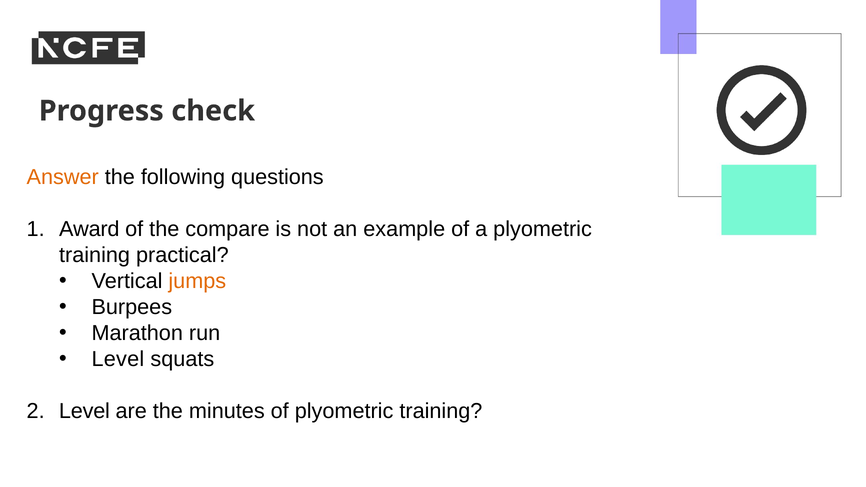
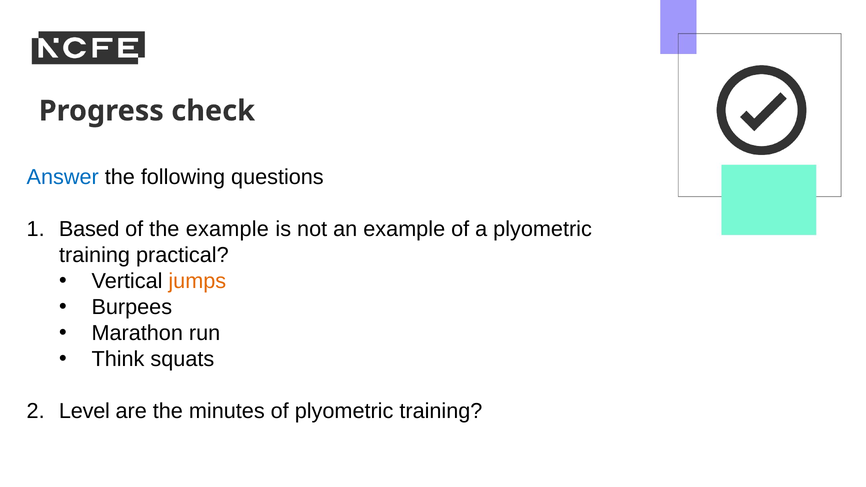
Answer colour: orange -> blue (63, 177)
Award: Award -> Based (89, 229)
the compare: compare -> example (227, 229)
Level: Level -> Think (118, 359)
